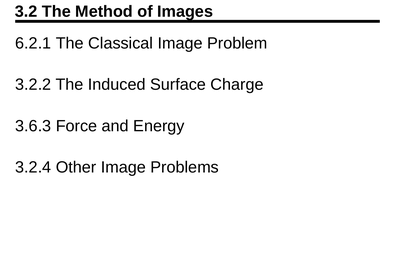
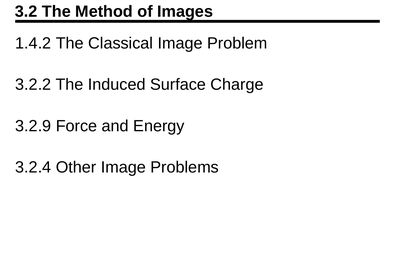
6.2.1: 6.2.1 -> 1.4.2 (33, 43)
3.6.3: 3.6.3 -> 3.2.9 (33, 126)
